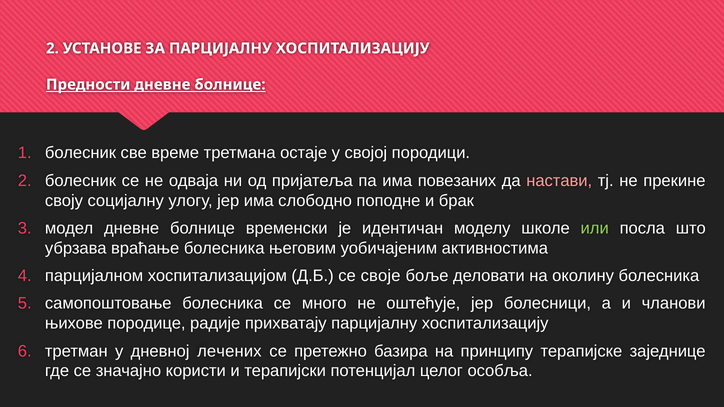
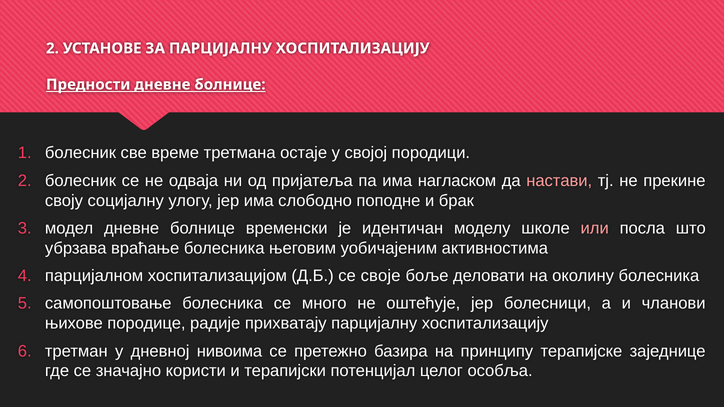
повезаних: повезаних -> нагласком (457, 181)
или colour: light green -> pink (595, 228)
лечених: лечених -> нивоима (230, 351)
